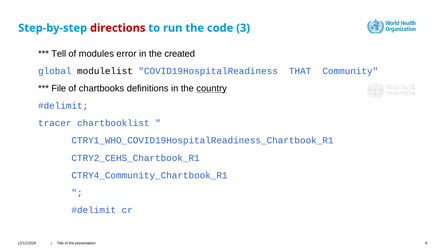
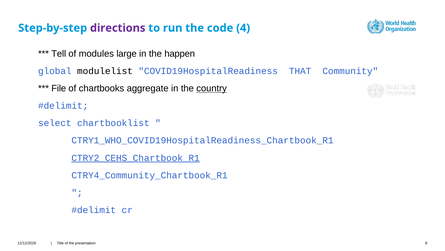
directions colour: red -> purple (118, 28)
3: 3 -> 4 (243, 28)
error: error -> large (127, 54)
created: created -> happen (180, 54)
definitions: definitions -> aggregate (148, 88)
tracer: tracer -> select (55, 123)
CTRY2_CEHS_Chartbook_R1 underline: none -> present (136, 158)
